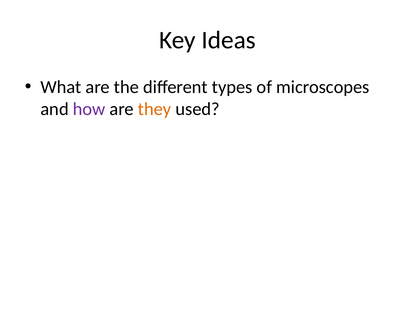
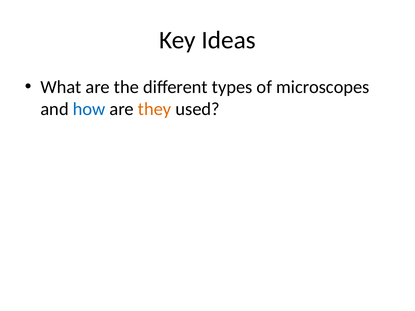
how colour: purple -> blue (89, 109)
